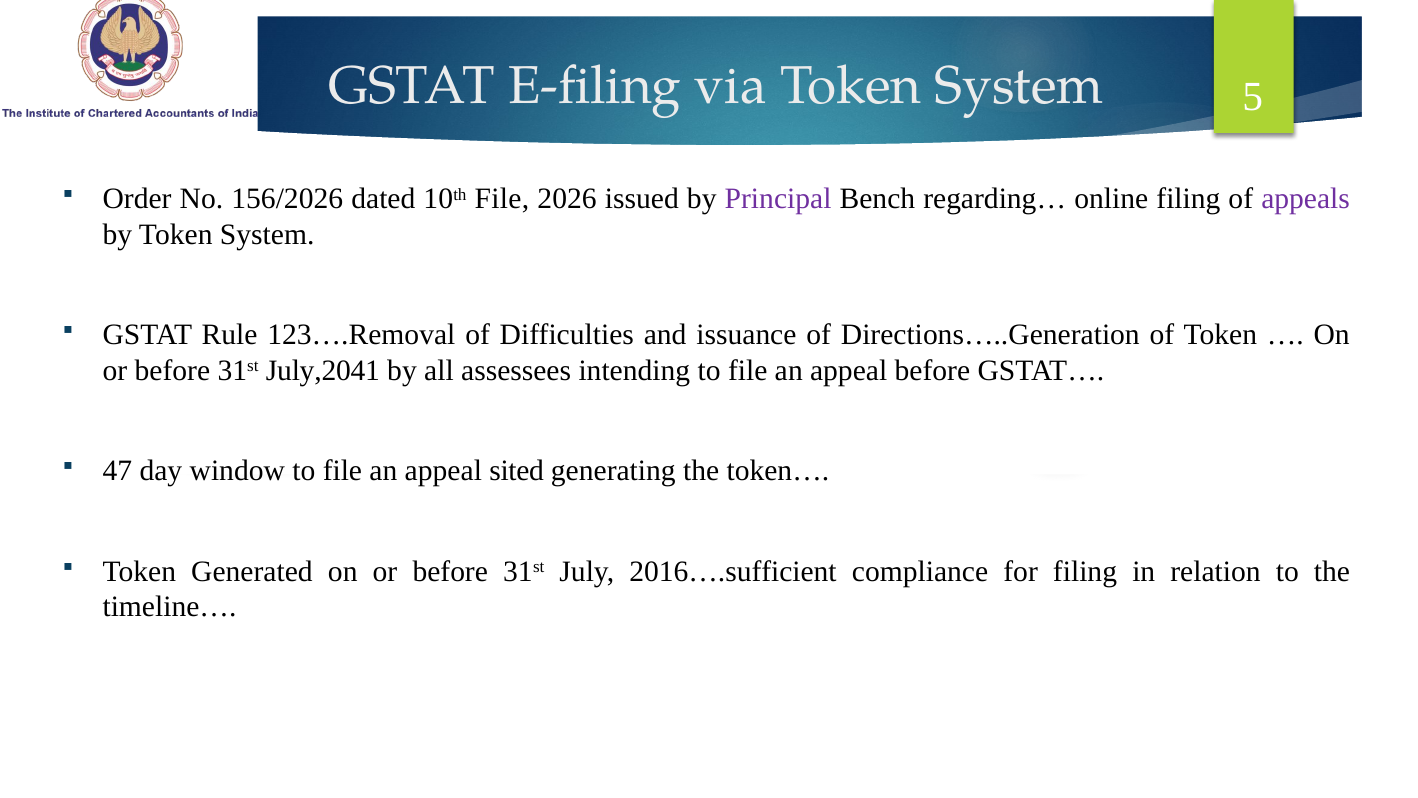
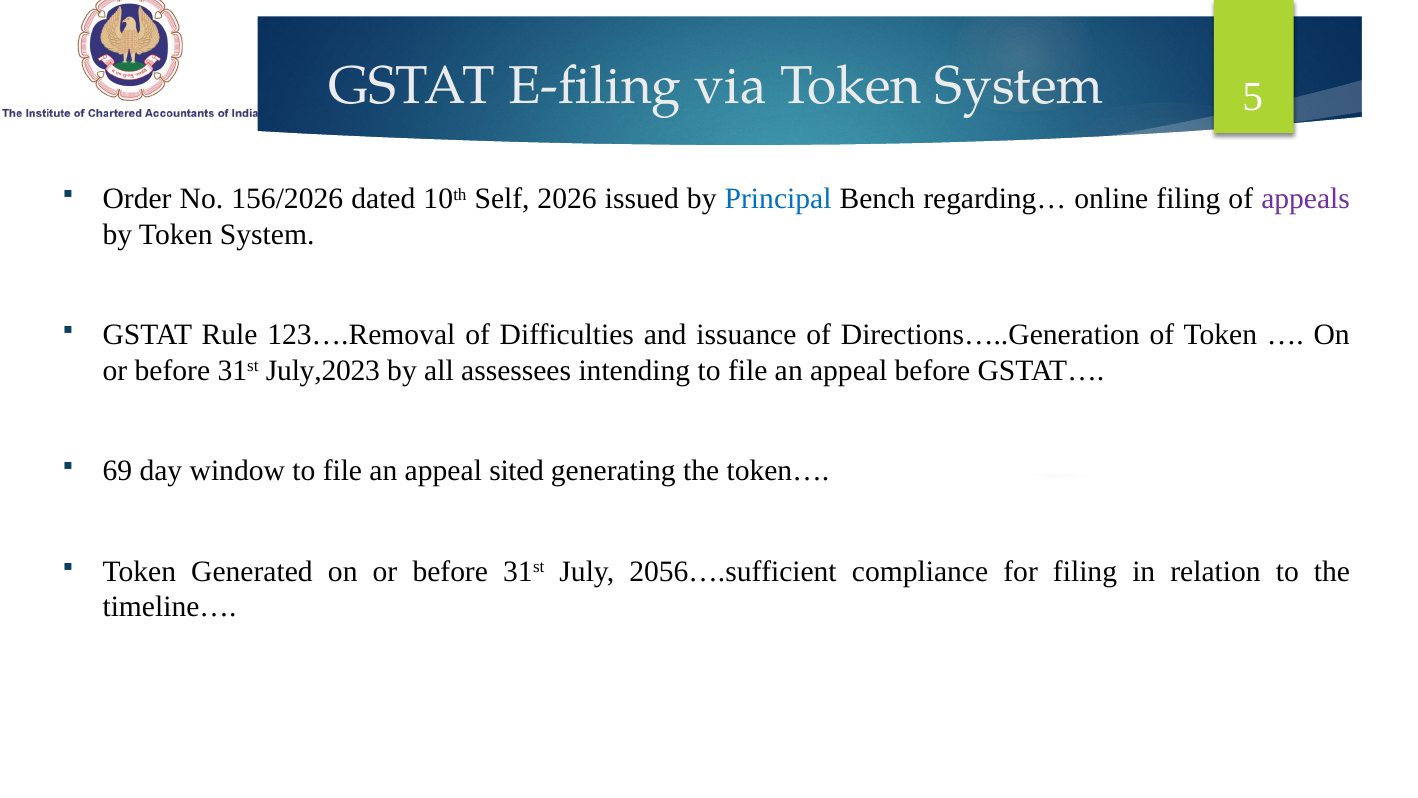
10th File: File -> Self (502, 199)
Principal colour: purple -> blue (778, 199)
July,2041: July,2041 -> July,2023 (323, 370)
47: 47 -> 69 (117, 471)
2016….sufficient: 2016….sufficient -> 2056….sufficient (733, 571)
